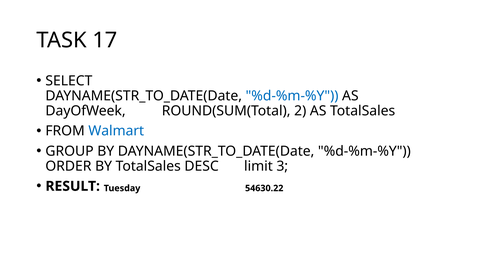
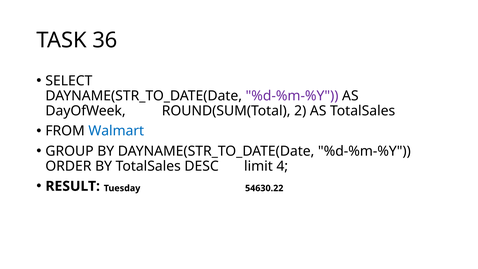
17: 17 -> 36 (105, 40)
%d-%m-%Y colour: blue -> purple (292, 96)
3: 3 -> 4 (282, 166)
